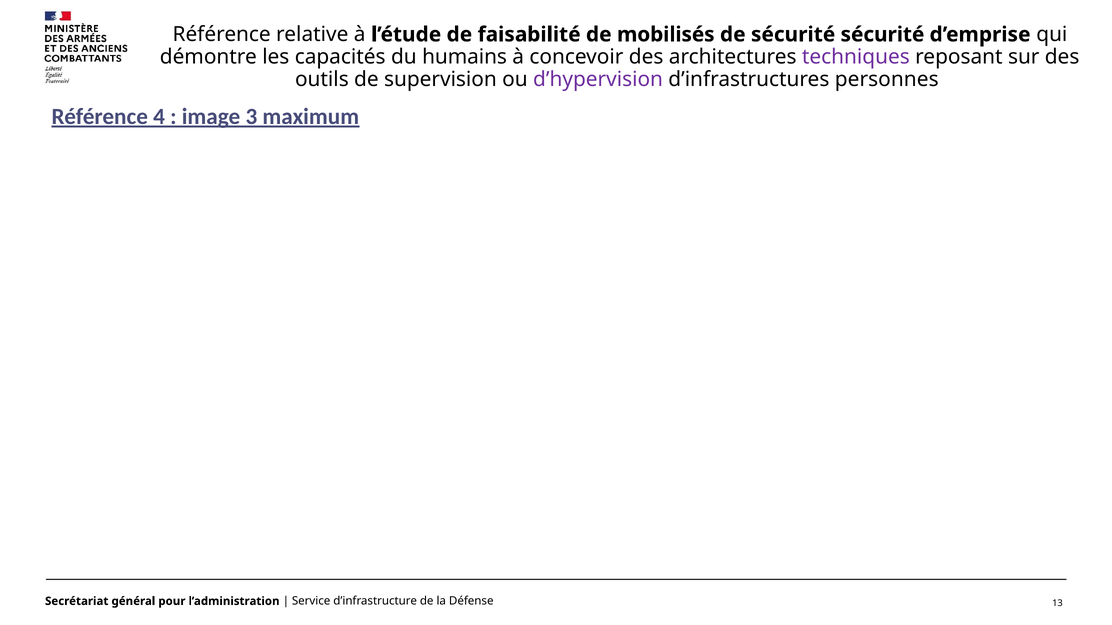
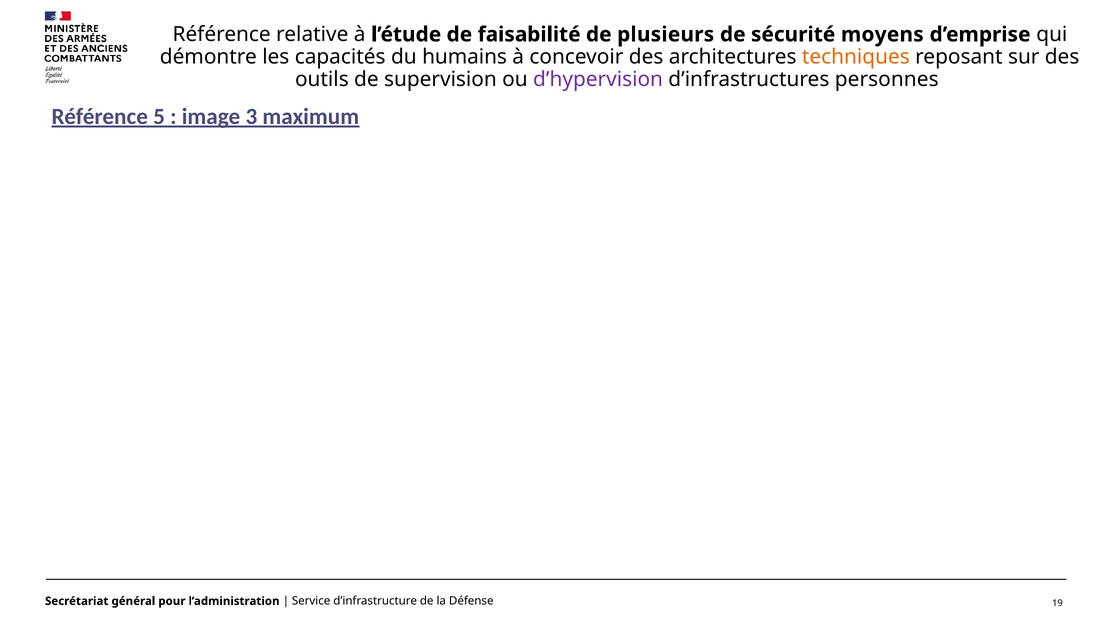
mobilisés: mobilisés -> plusieurs (666, 35)
sécurité sécurité: sécurité -> moyens (882, 35)
techniques colour: purple -> orange (856, 57)
4: 4 -> 5 (159, 117)
13: 13 -> 19 (1057, 604)
